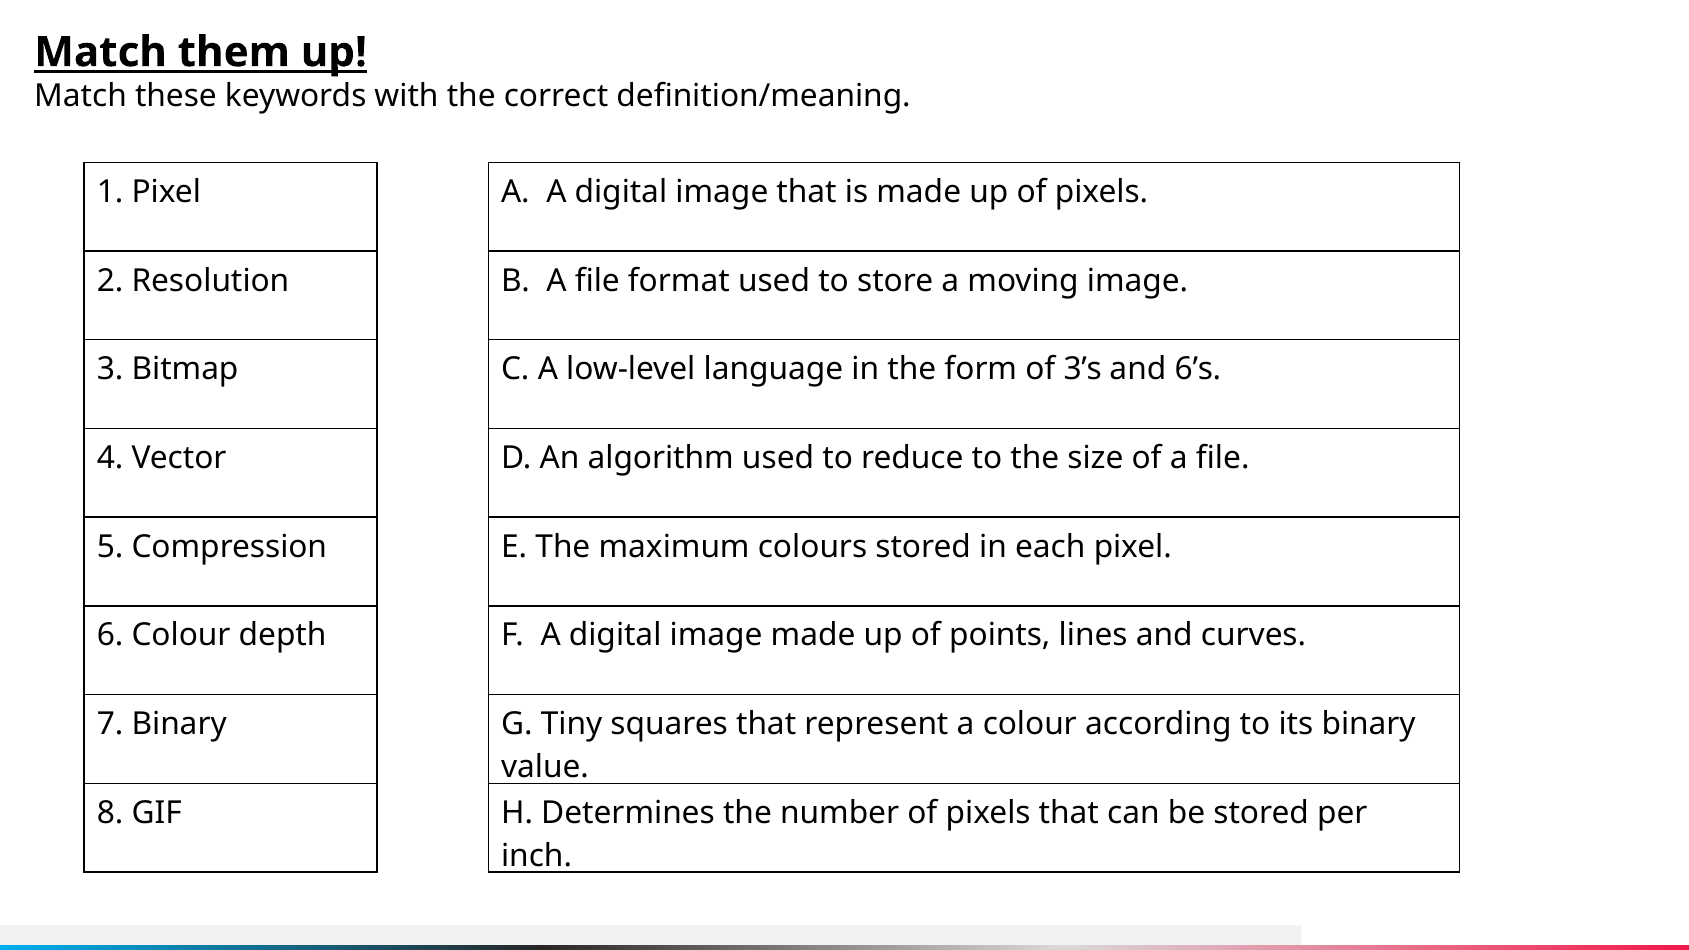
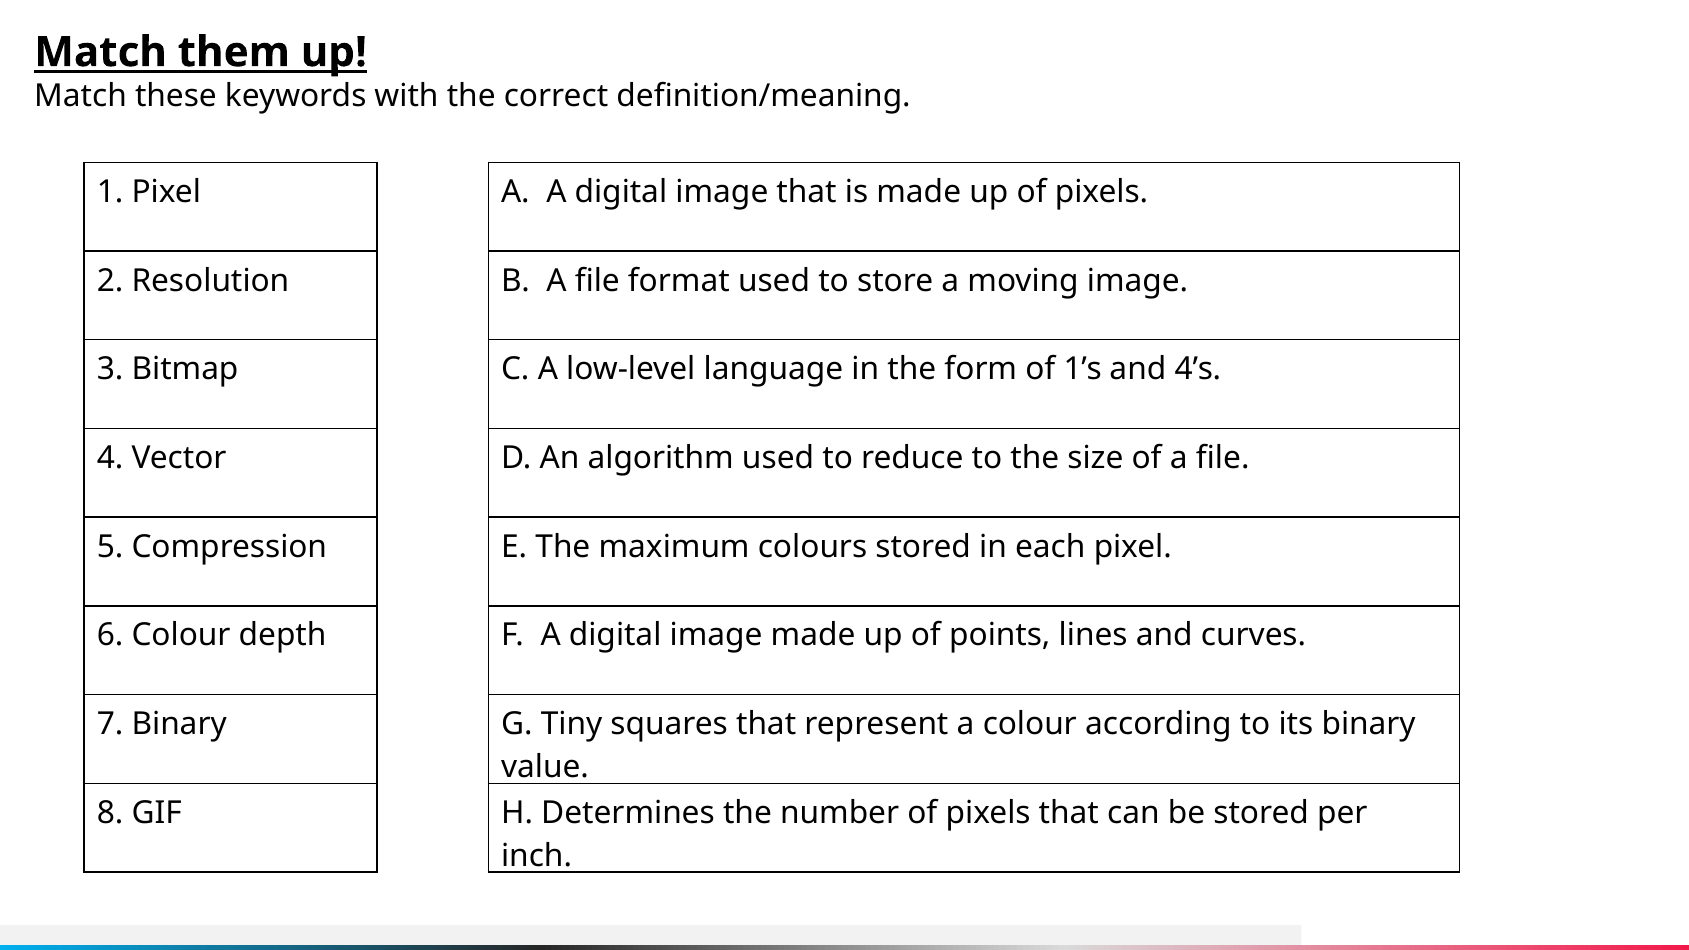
3’s: 3’s -> 1’s (1083, 369)
6’s: 6’s -> 4’s (1198, 369)
